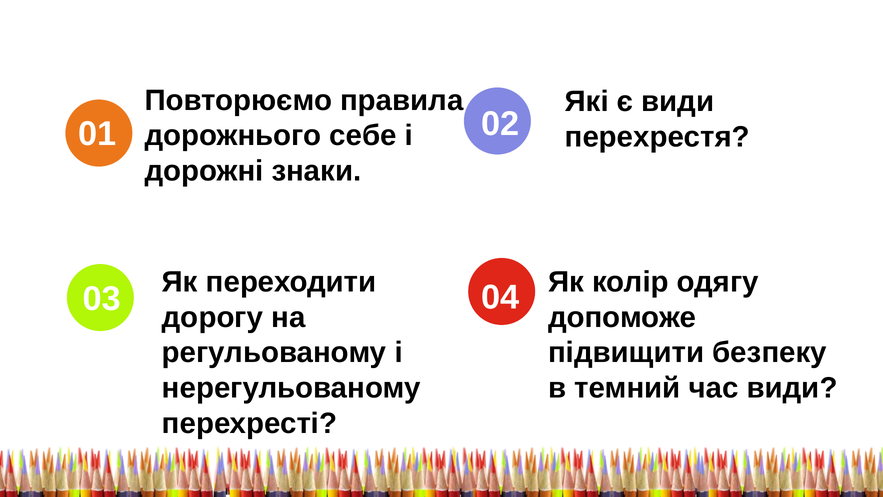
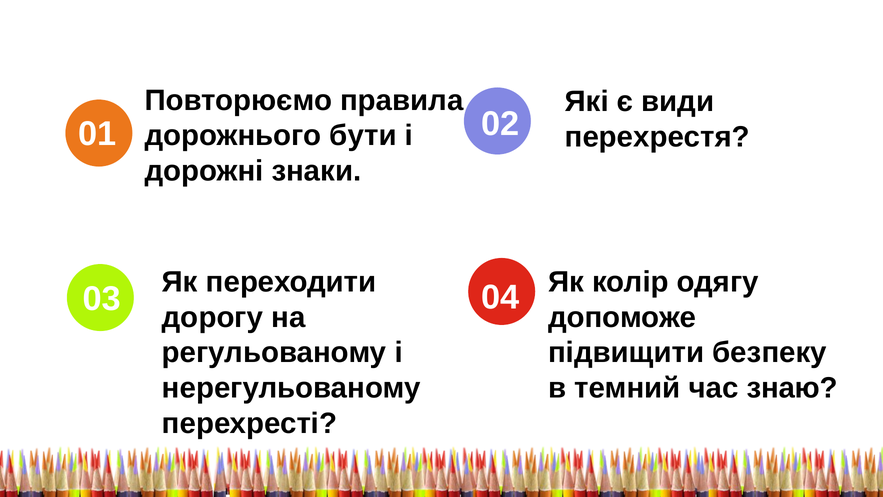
себе: себе -> бути (363, 136)
час види: види -> знаю (792, 388)
